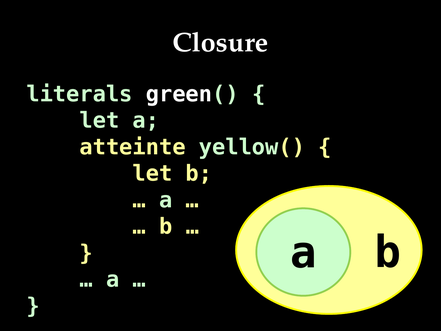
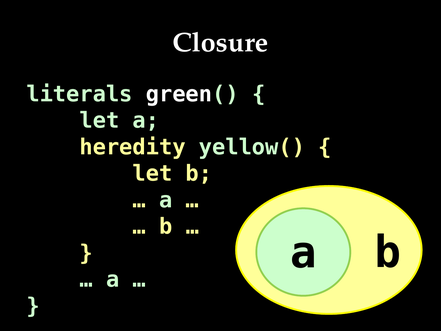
atteinte: atteinte -> heredity (133, 147)
